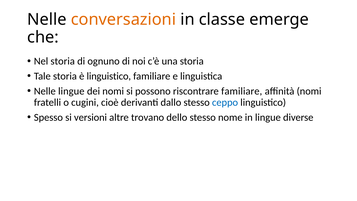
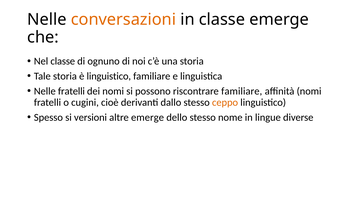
Nel storia: storia -> classe (63, 61)
Nelle lingue: lingue -> fratelli (71, 91)
ceppo colour: blue -> orange (225, 102)
altre trovano: trovano -> emerge (148, 117)
